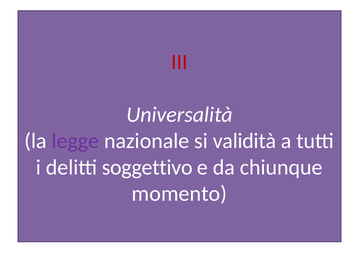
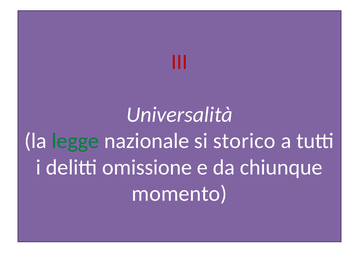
legge colour: purple -> green (75, 141)
validità: validità -> storico (244, 141)
soggettivo: soggettivo -> omissione (147, 167)
